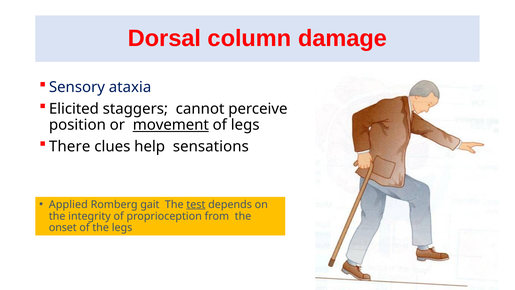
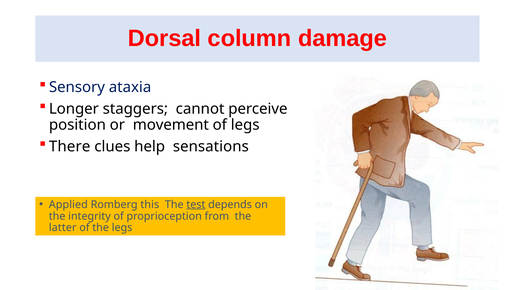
Elicited: Elicited -> Longer (74, 109)
movement underline: present -> none (171, 125)
gait: gait -> this (150, 204)
onset: onset -> latter (63, 227)
